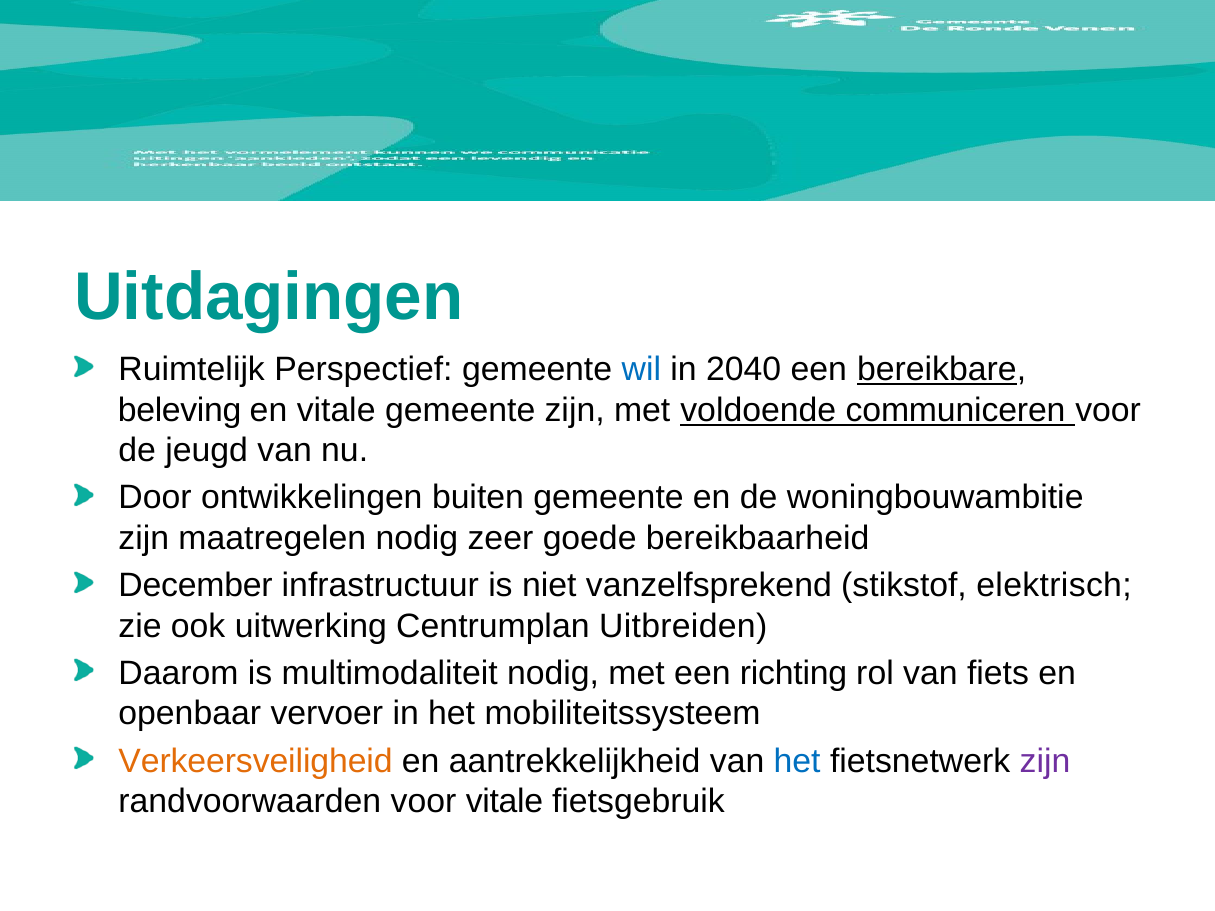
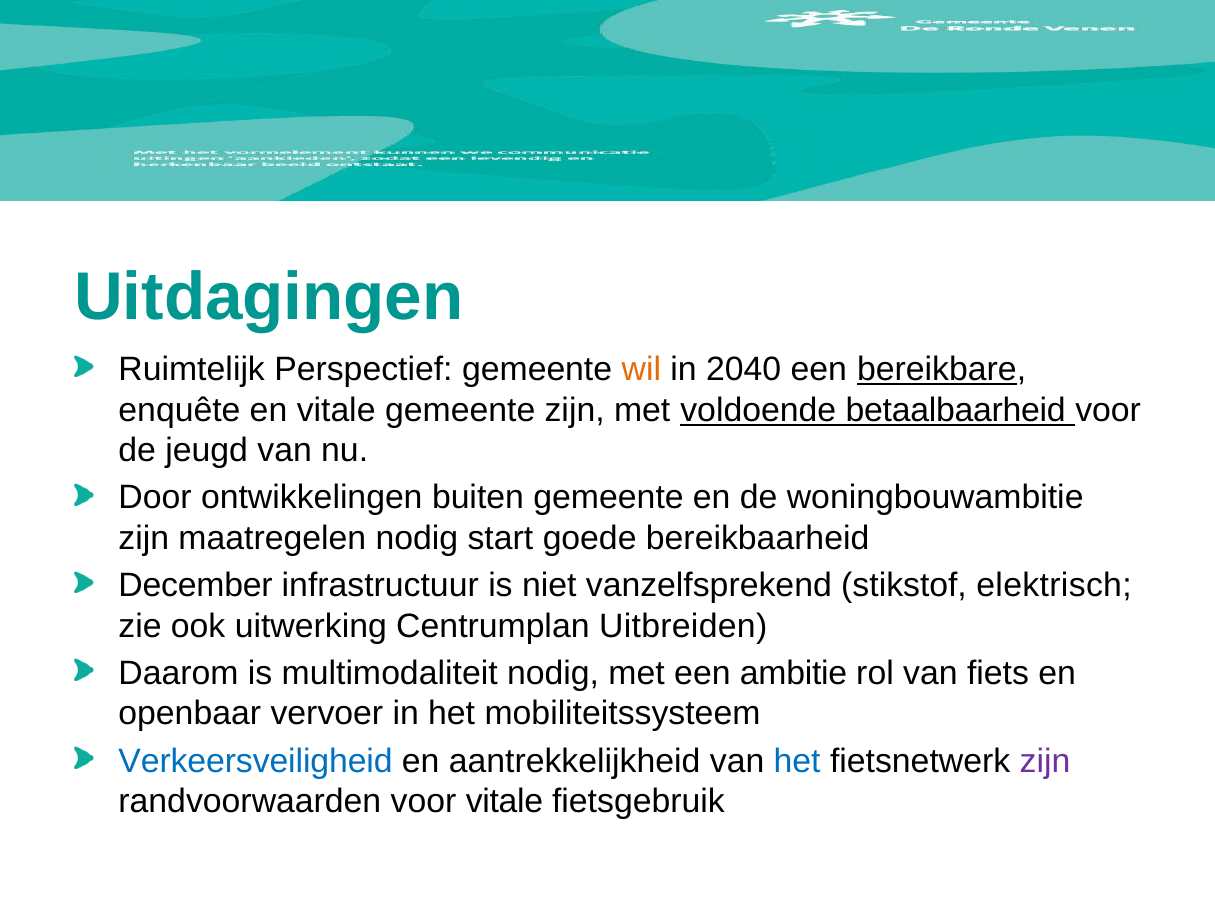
wil colour: blue -> orange (641, 370)
beleving: beleving -> enquête (179, 410)
communiceren: communiceren -> betaalbaarheid (956, 410)
zeer: zeer -> start (500, 538)
richting: richting -> ambitie (794, 673)
Verkeersveiligheid colour: orange -> blue (256, 761)
